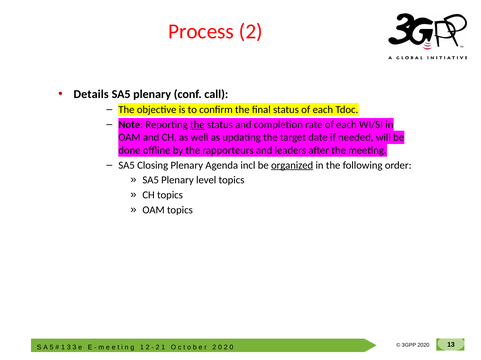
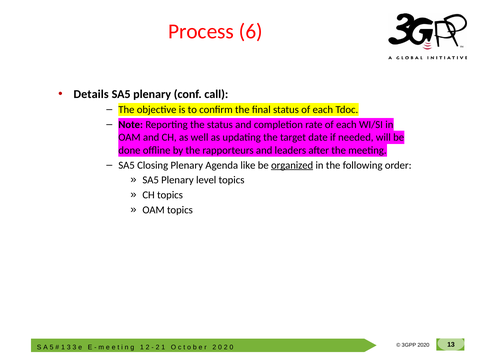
Process 2: 2 -> 6 (251, 32)
the underline: present -> none (197, 125)
incl: incl -> like (248, 166)
